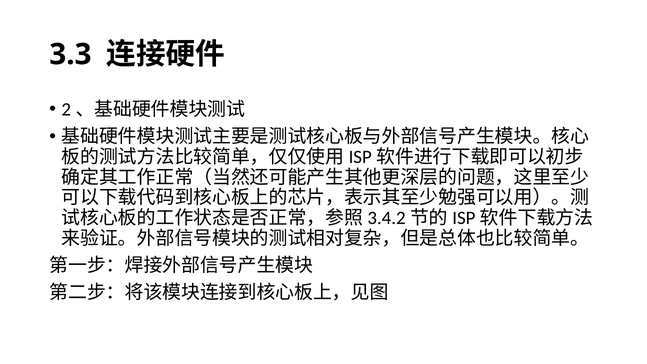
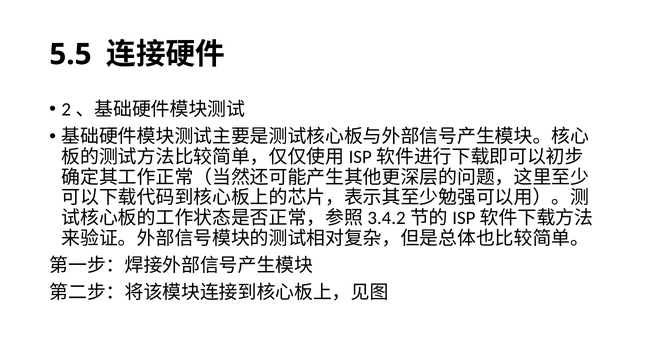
3.3: 3.3 -> 5.5 (70, 54)
